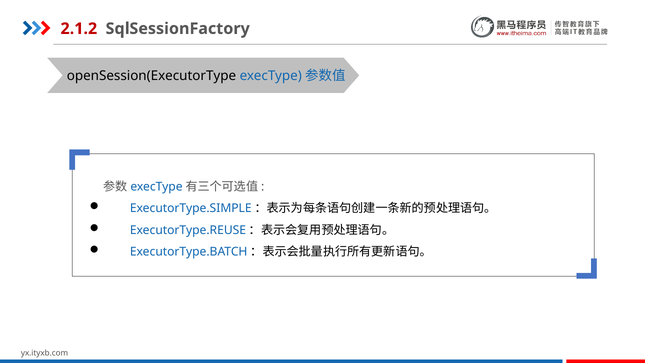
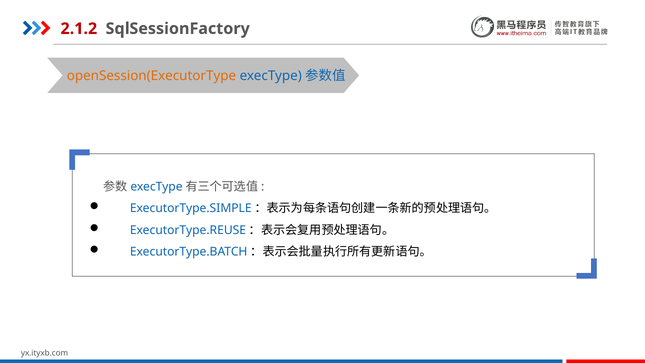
openSession(ExecutorType colour: black -> orange (151, 76)
